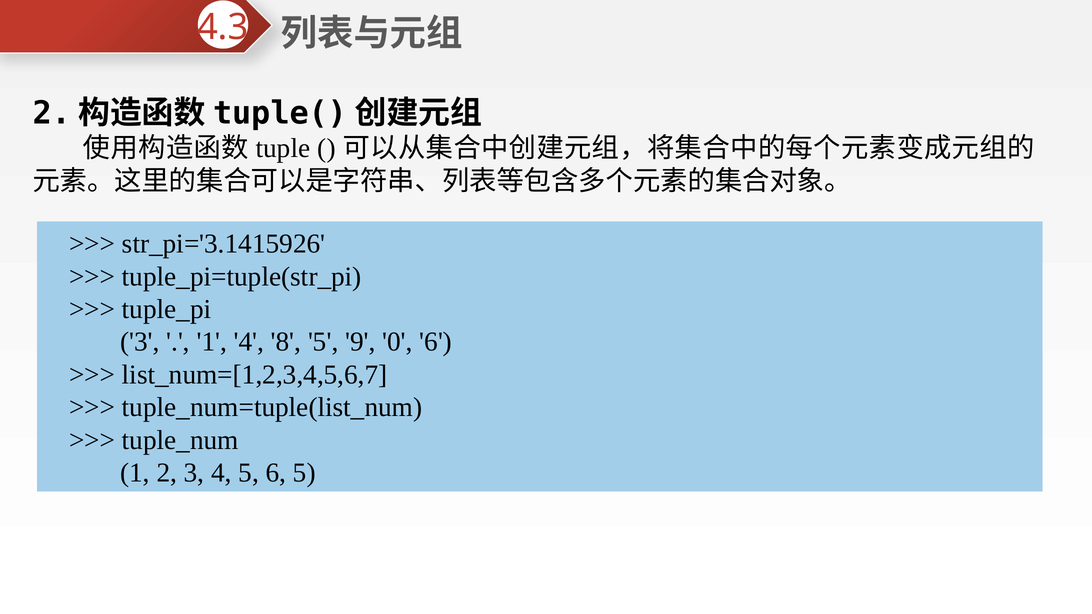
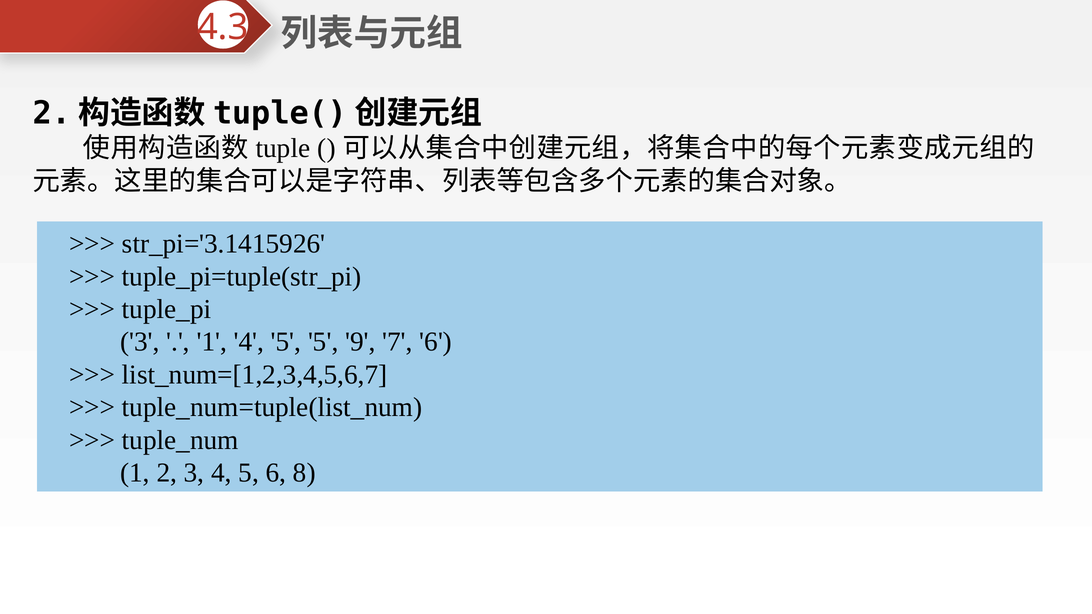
1 4 8: 8 -> 5 (286, 342)
0: 0 -> 7 (398, 342)
6 5: 5 -> 8 (304, 473)
